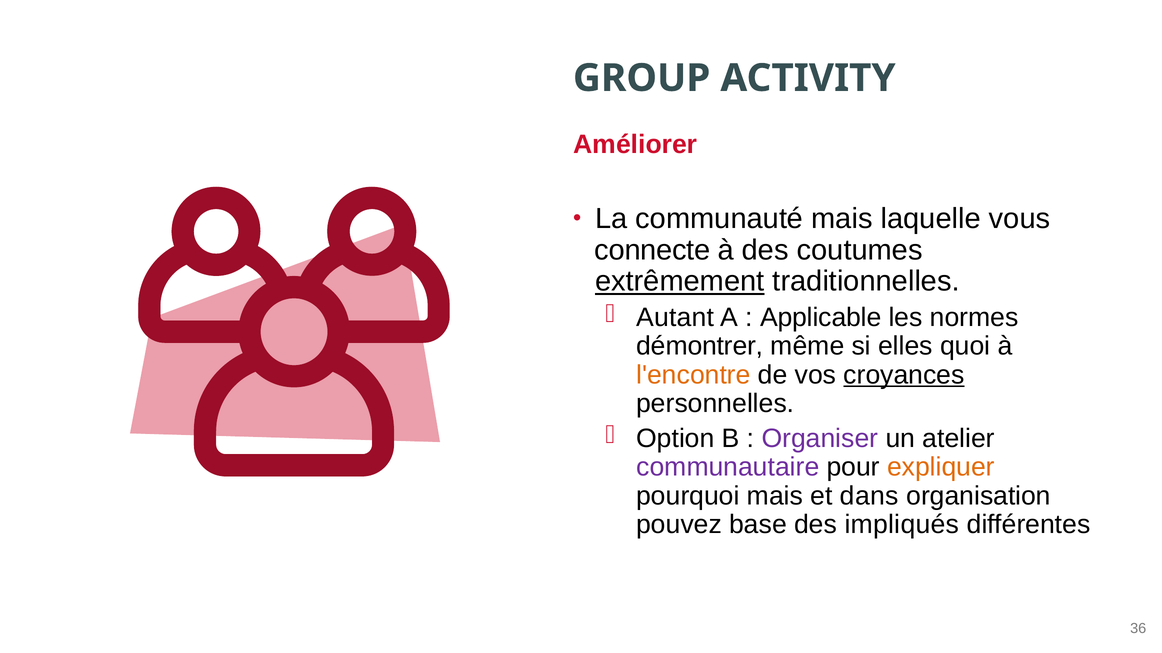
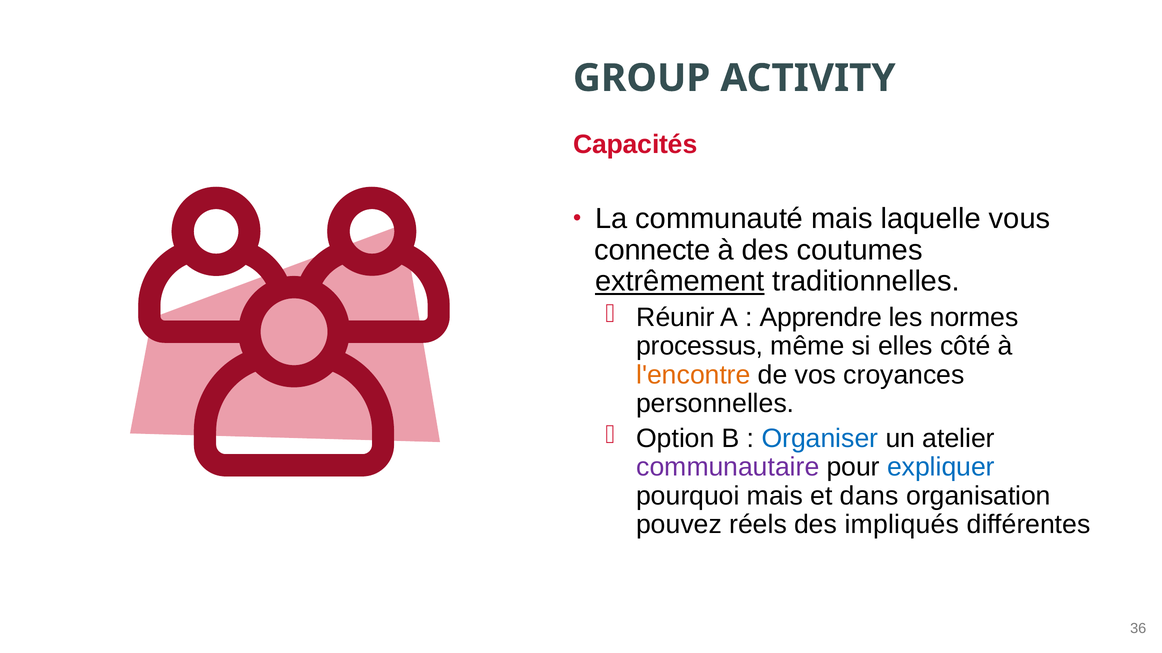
Améliorer: Améliorer -> Capacités (635, 145)
Autant: Autant -> Réunir (675, 318)
Applicable: Applicable -> Apprendre (821, 318)
démontrer: démontrer -> processus (700, 347)
quoi: quoi -> côté (965, 347)
croyances underline: present -> none (904, 375)
Organiser colour: purple -> blue (820, 439)
expliquer colour: orange -> blue (941, 468)
base: base -> réels (758, 525)
